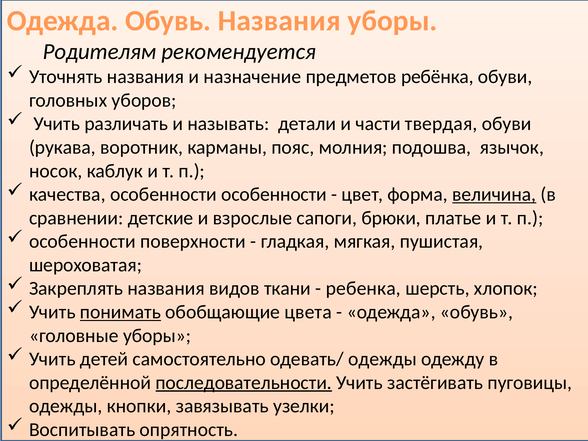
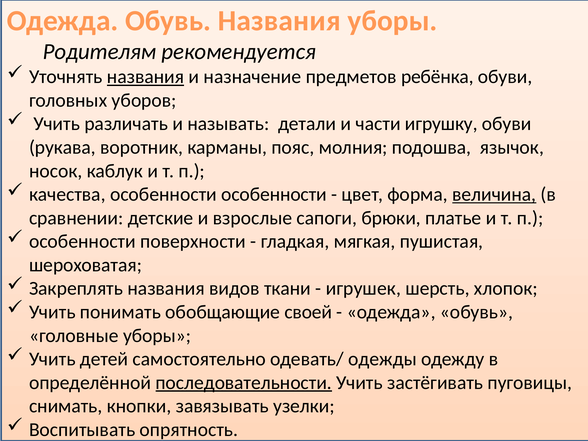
названия underline: none -> present (146, 77)
твердая: твердая -> игрушку (441, 124)
ребенка: ребенка -> игрушек (363, 289)
понимать underline: present -> none (120, 312)
цвета: цвета -> своей (308, 312)
одежды: одежды -> снимать (66, 406)
